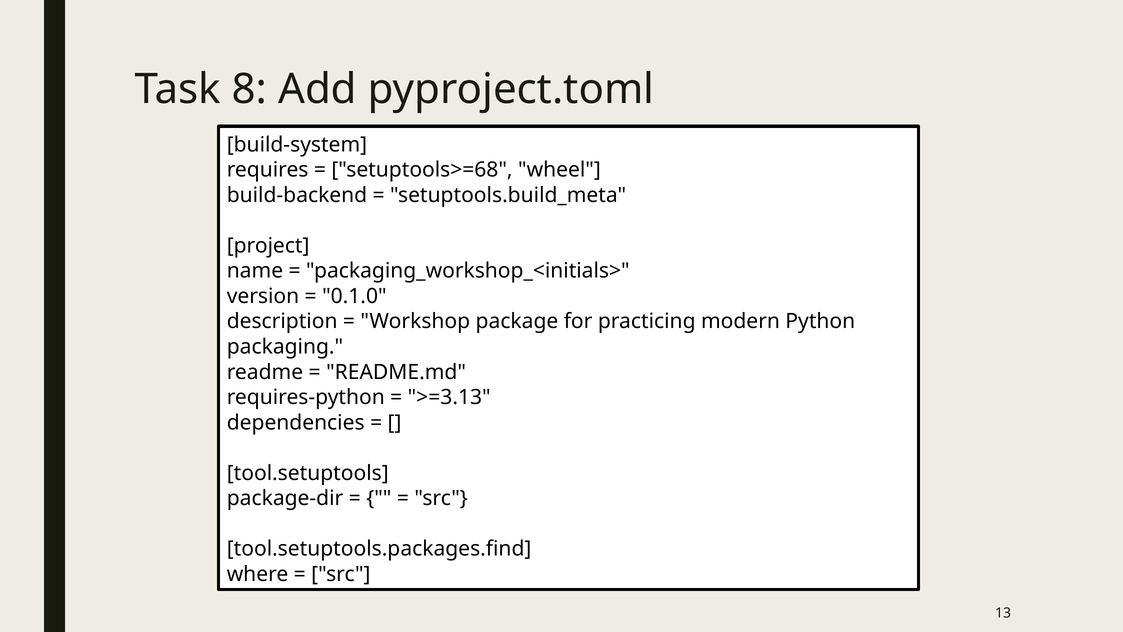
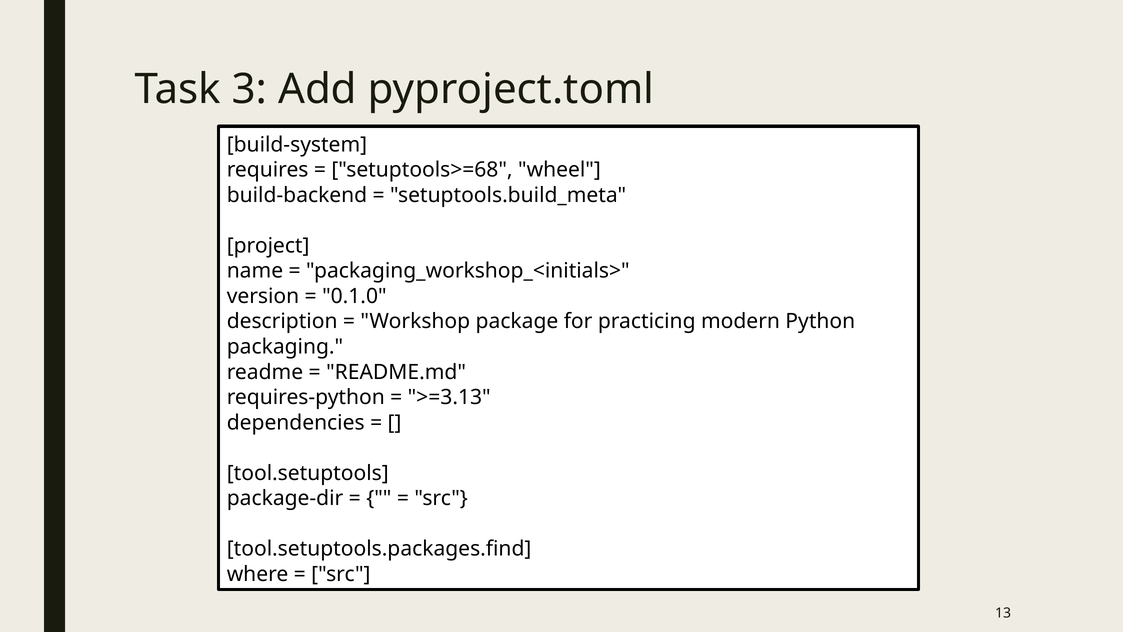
8: 8 -> 3 (250, 89)
